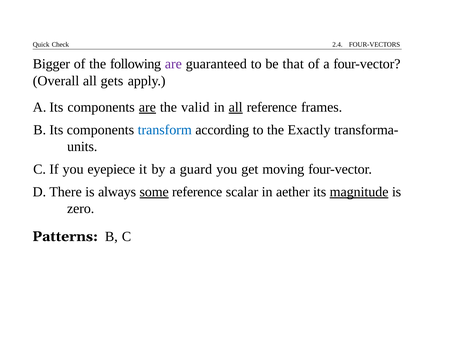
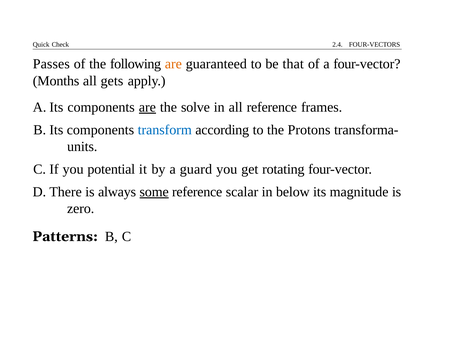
Bigger: Bigger -> Passes (51, 64)
are colour: purple -> orange (173, 64)
Overall: Overall -> Months (56, 81)
valid: valid -> solve (195, 107)
all underline: present -> none (236, 107)
Exactly: Exactly -> Protons (309, 130)
eyepiece: eyepiece -> potential (111, 170)
moving: moving -> rotating (283, 170)
aether: aether -> below (293, 192)
magnitude underline: present -> none (359, 192)
